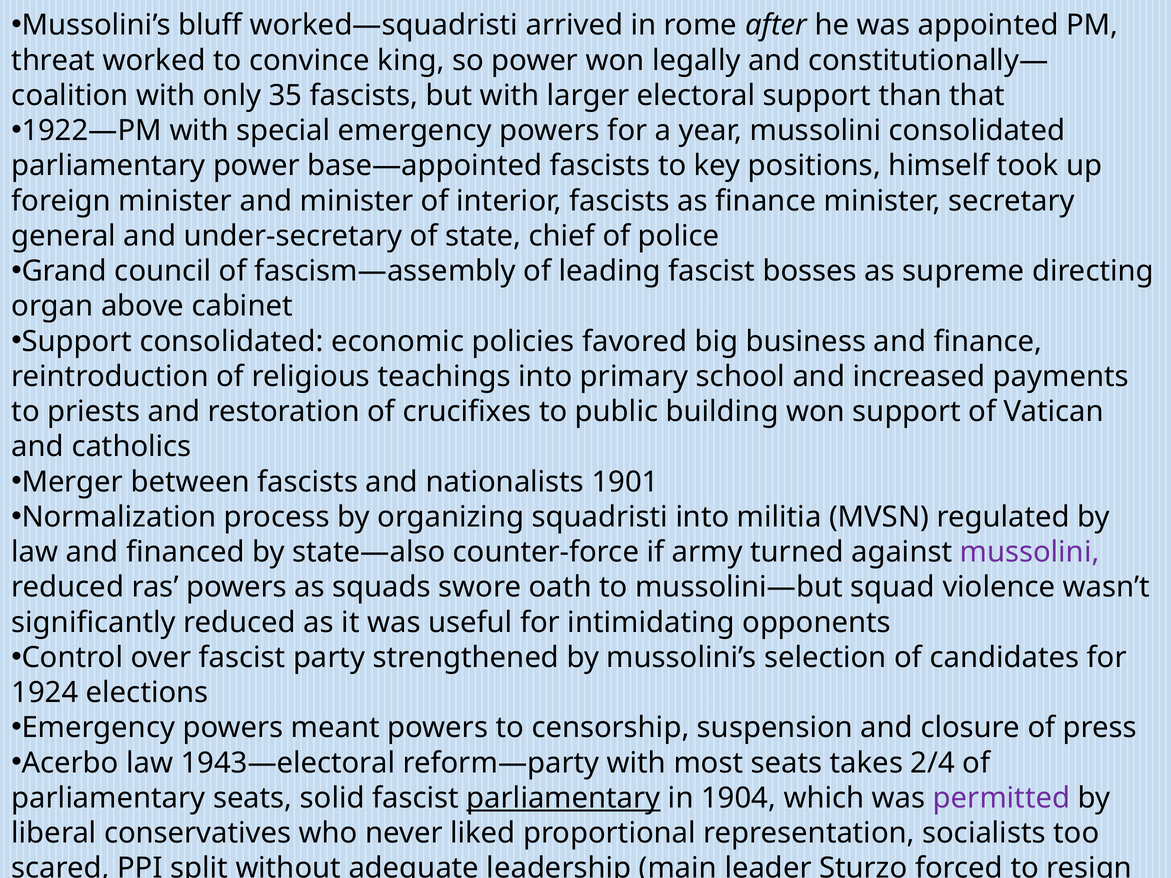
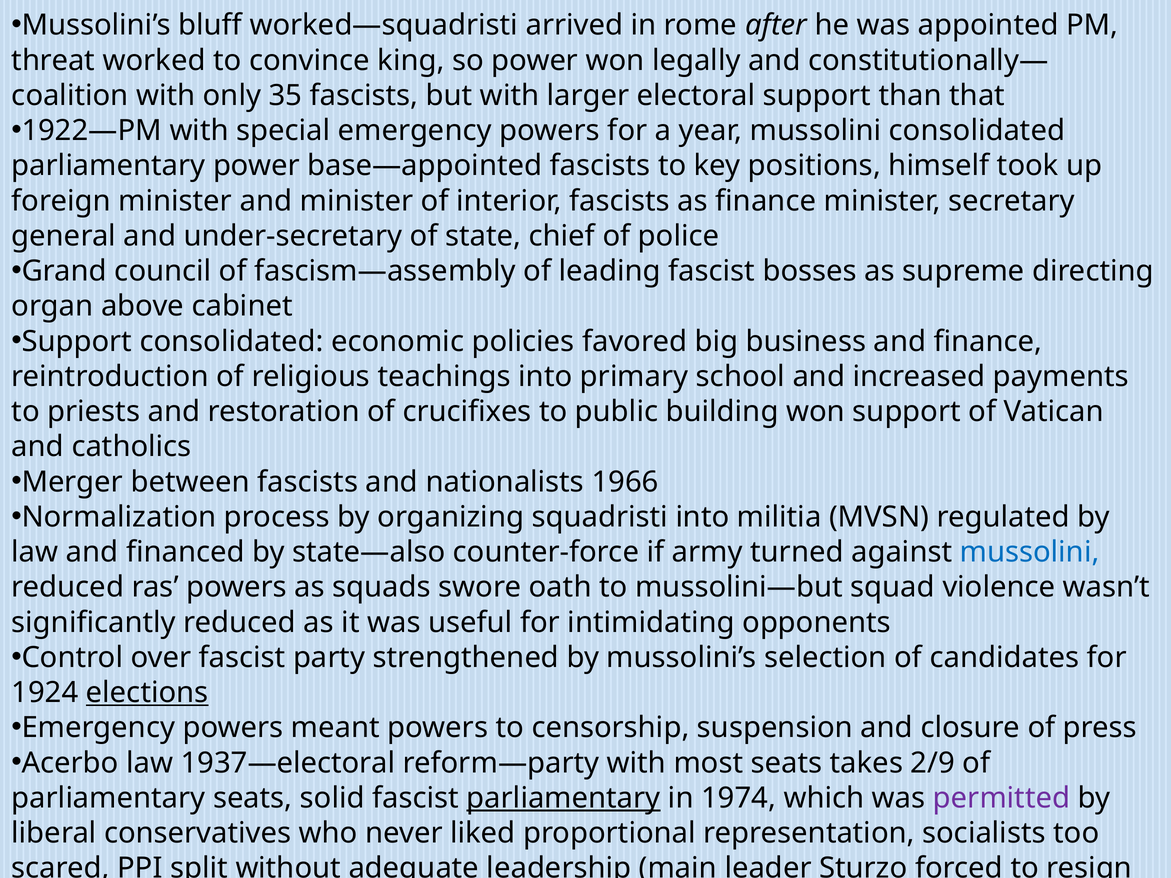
1901: 1901 -> 1966 (625, 482)
mussolini colour: purple -> blue (1030, 552)
elections underline: none -> present (147, 693)
1943—electoral: 1943—electoral -> 1937—electoral (288, 763)
2/4: 2/4 -> 2/9 (933, 763)
1904: 1904 -> 1974 (739, 798)
